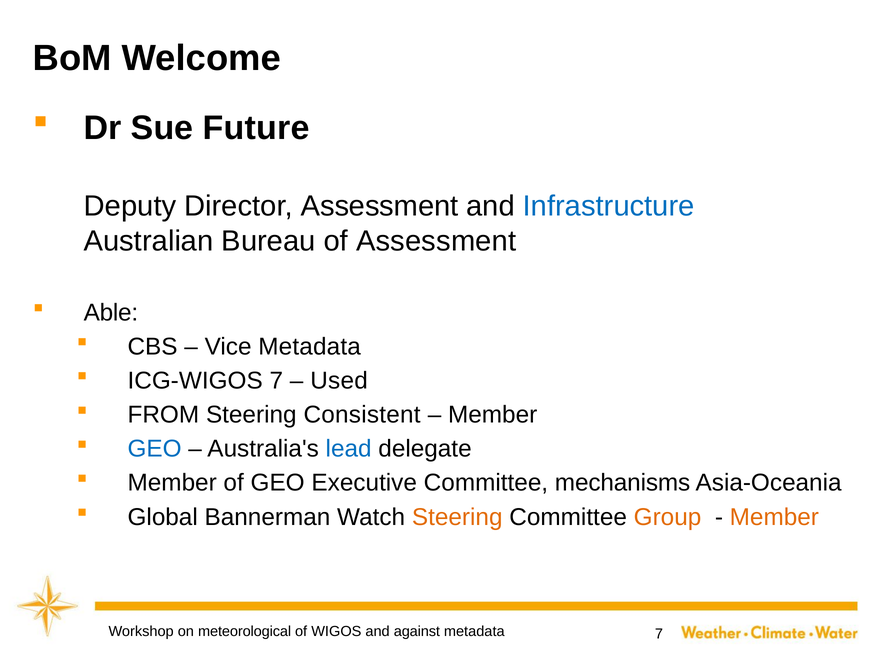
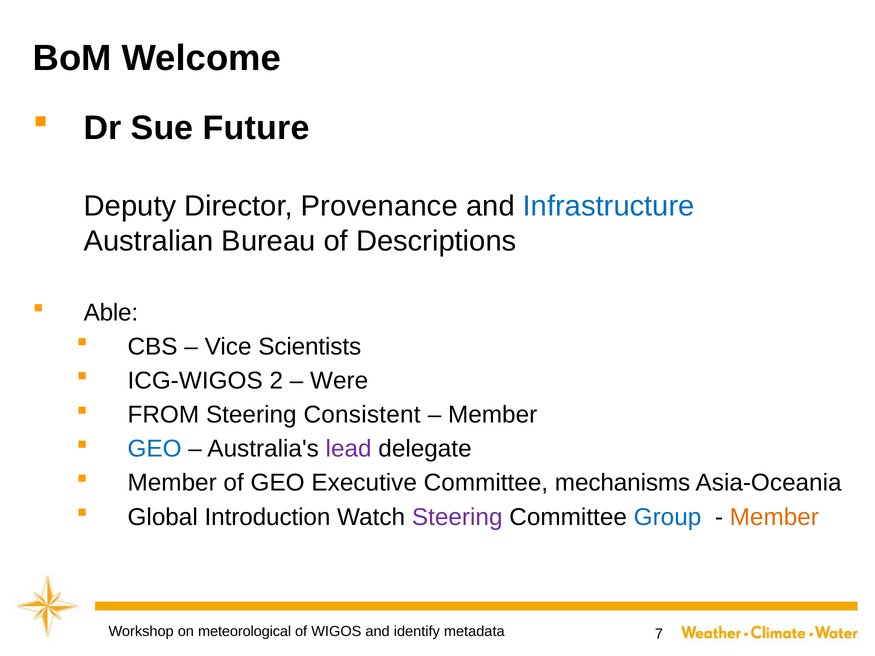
Director Assessment: Assessment -> Provenance (379, 206)
of Assessment: Assessment -> Descriptions (436, 241)
Vice Metadata: Metadata -> Scientists (310, 347)
ICG-WIGOS 7: 7 -> 2 (276, 381)
Used: Used -> Were (339, 381)
lead colour: blue -> purple (349, 449)
Bannerman: Bannerman -> Introduction (268, 517)
Steering colour: orange -> purple (457, 517)
Group colour: orange -> blue (668, 517)
against: against -> identify (417, 632)
